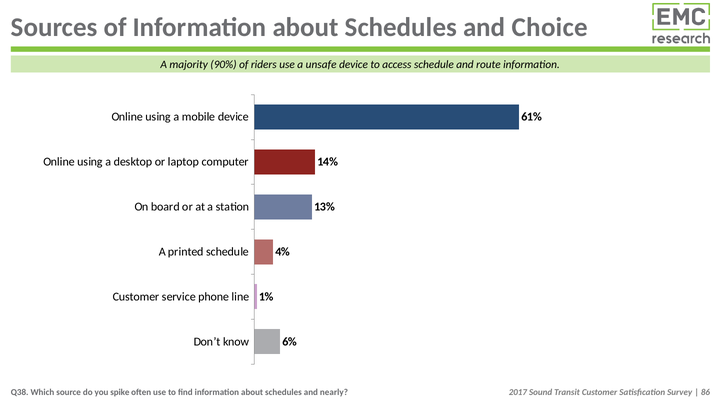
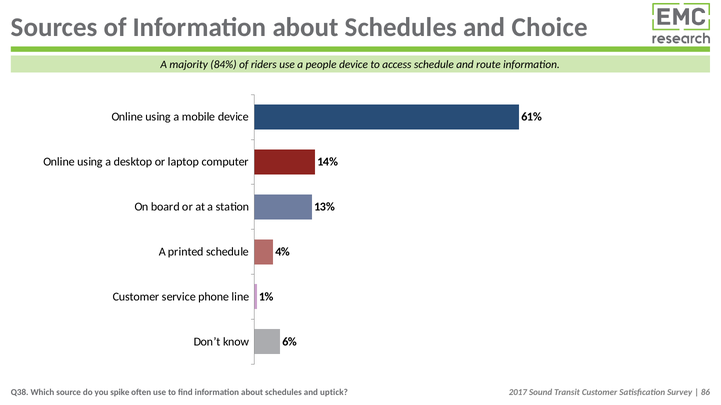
90%: 90% -> 84% (223, 65)
unsafe: unsafe -> people (321, 65)
nearly: nearly -> uptick (334, 393)
